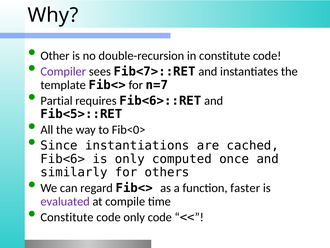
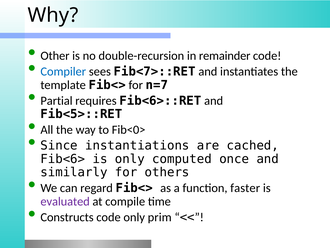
in constitute: constitute -> remainder (225, 56)
Compiler colour: purple -> blue (63, 71)
Constitute: Constitute -> Constructs (67, 217)
only code: code -> prim (160, 217)
